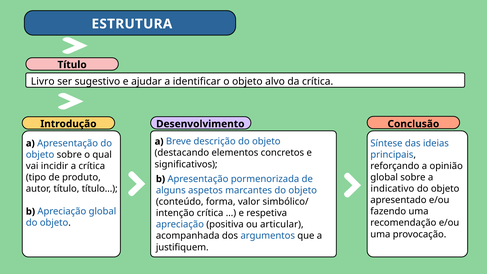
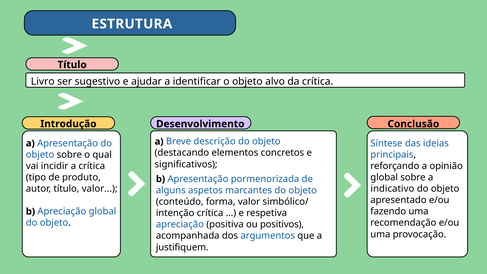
título título: título -> valor (100, 189)
articular: articular -> positivos (282, 224)
